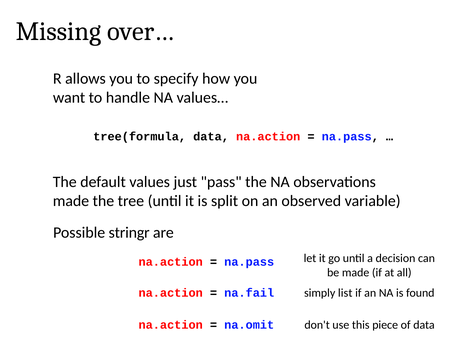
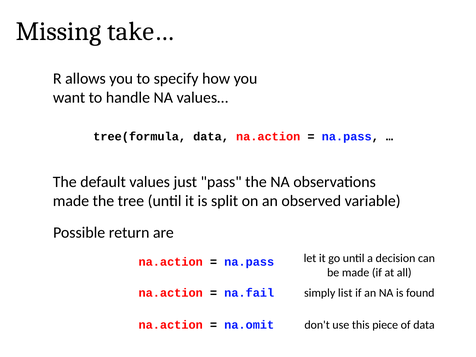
over…: over… -> take… (141, 31)
stringr: stringr -> return (129, 233)
